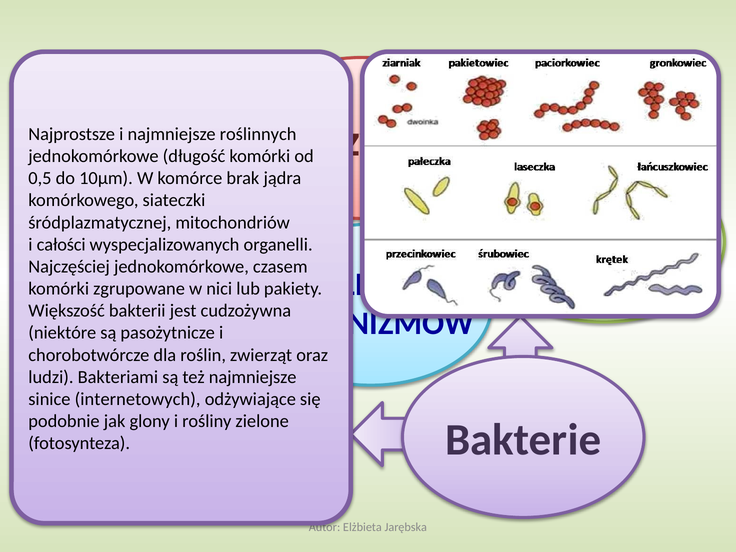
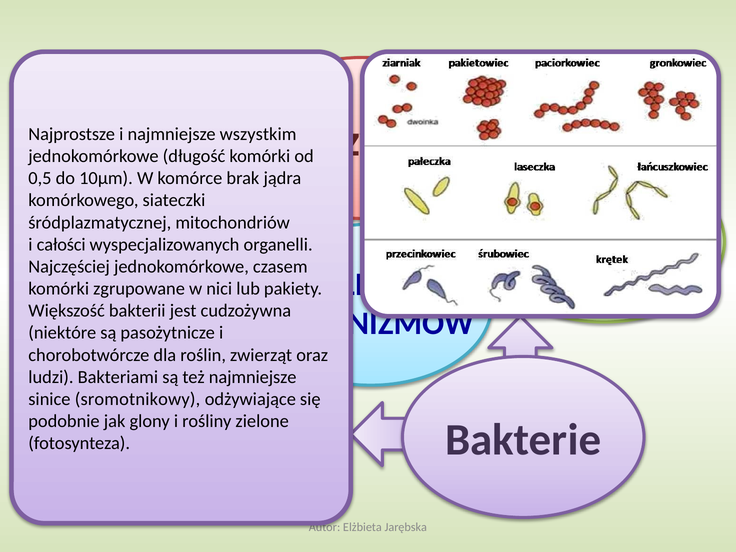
roślinnych: roślinnych -> wszystkim (258, 134)
internetowych: internetowych -> sromotnikowy (138, 399)
